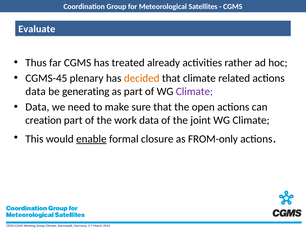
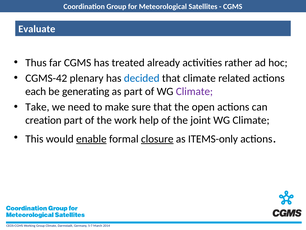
CGMS-45: CGMS-45 -> CGMS-42 (46, 78)
decided colour: orange -> blue (142, 78)
data: data -> each (36, 91)
Data: Data -> Take (37, 107)
work data: data -> help (149, 120)
closure underline: none -> present (157, 139)
FROM-only: FROM-only -> ITEMS-only (213, 139)
